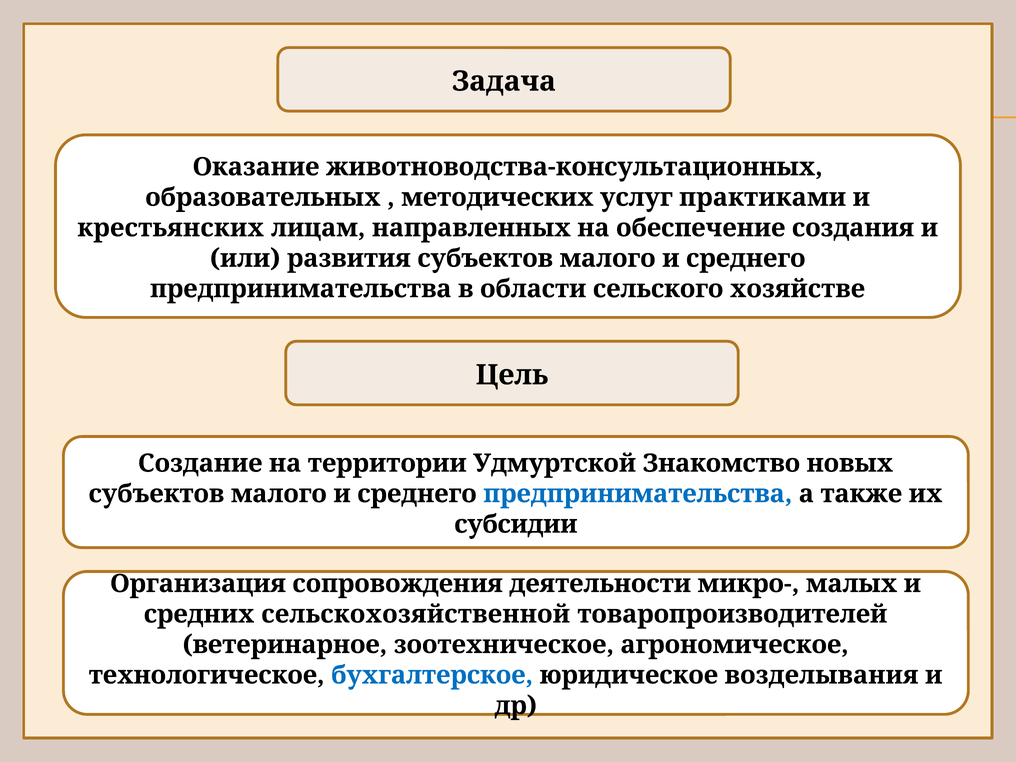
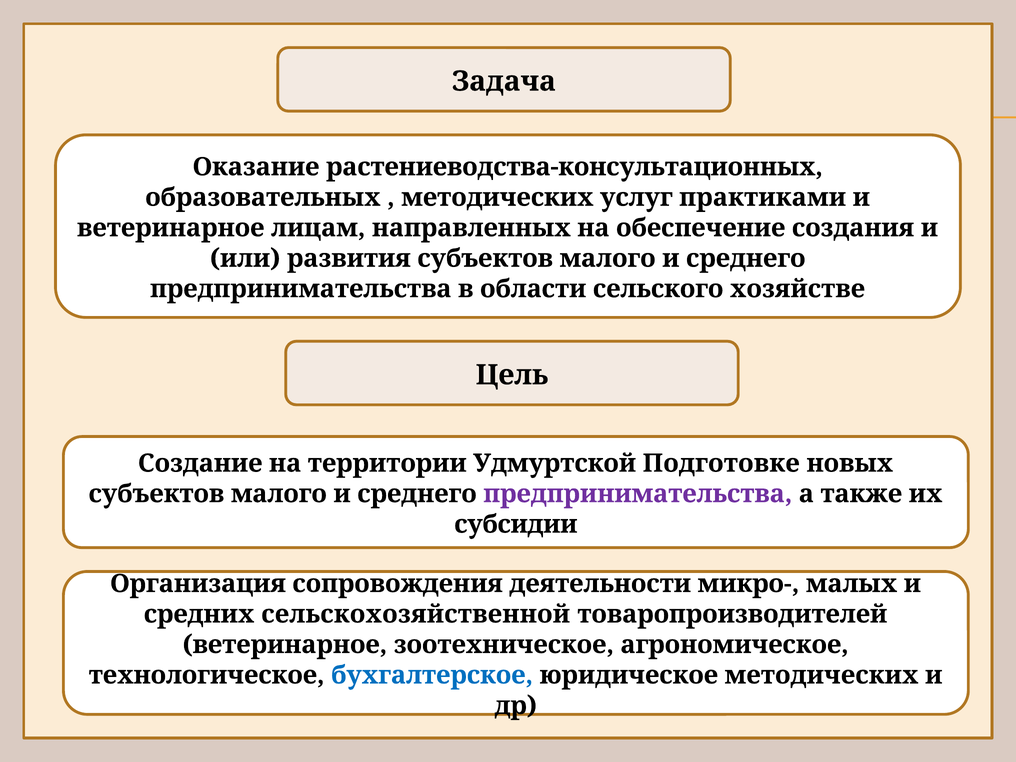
животноводства-консультационных: животноводства-консультационных -> растениеводства-консультационных (574, 167)
крестьянских: крестьянских -> ветеринарное (171, 228)
Знакомство: Знакомство -> Подготовке (721, 463)
предпринимательства colour: blue -> purple (638, 494)
юридическое возделывания: возделывания -> методических (822, 675)
